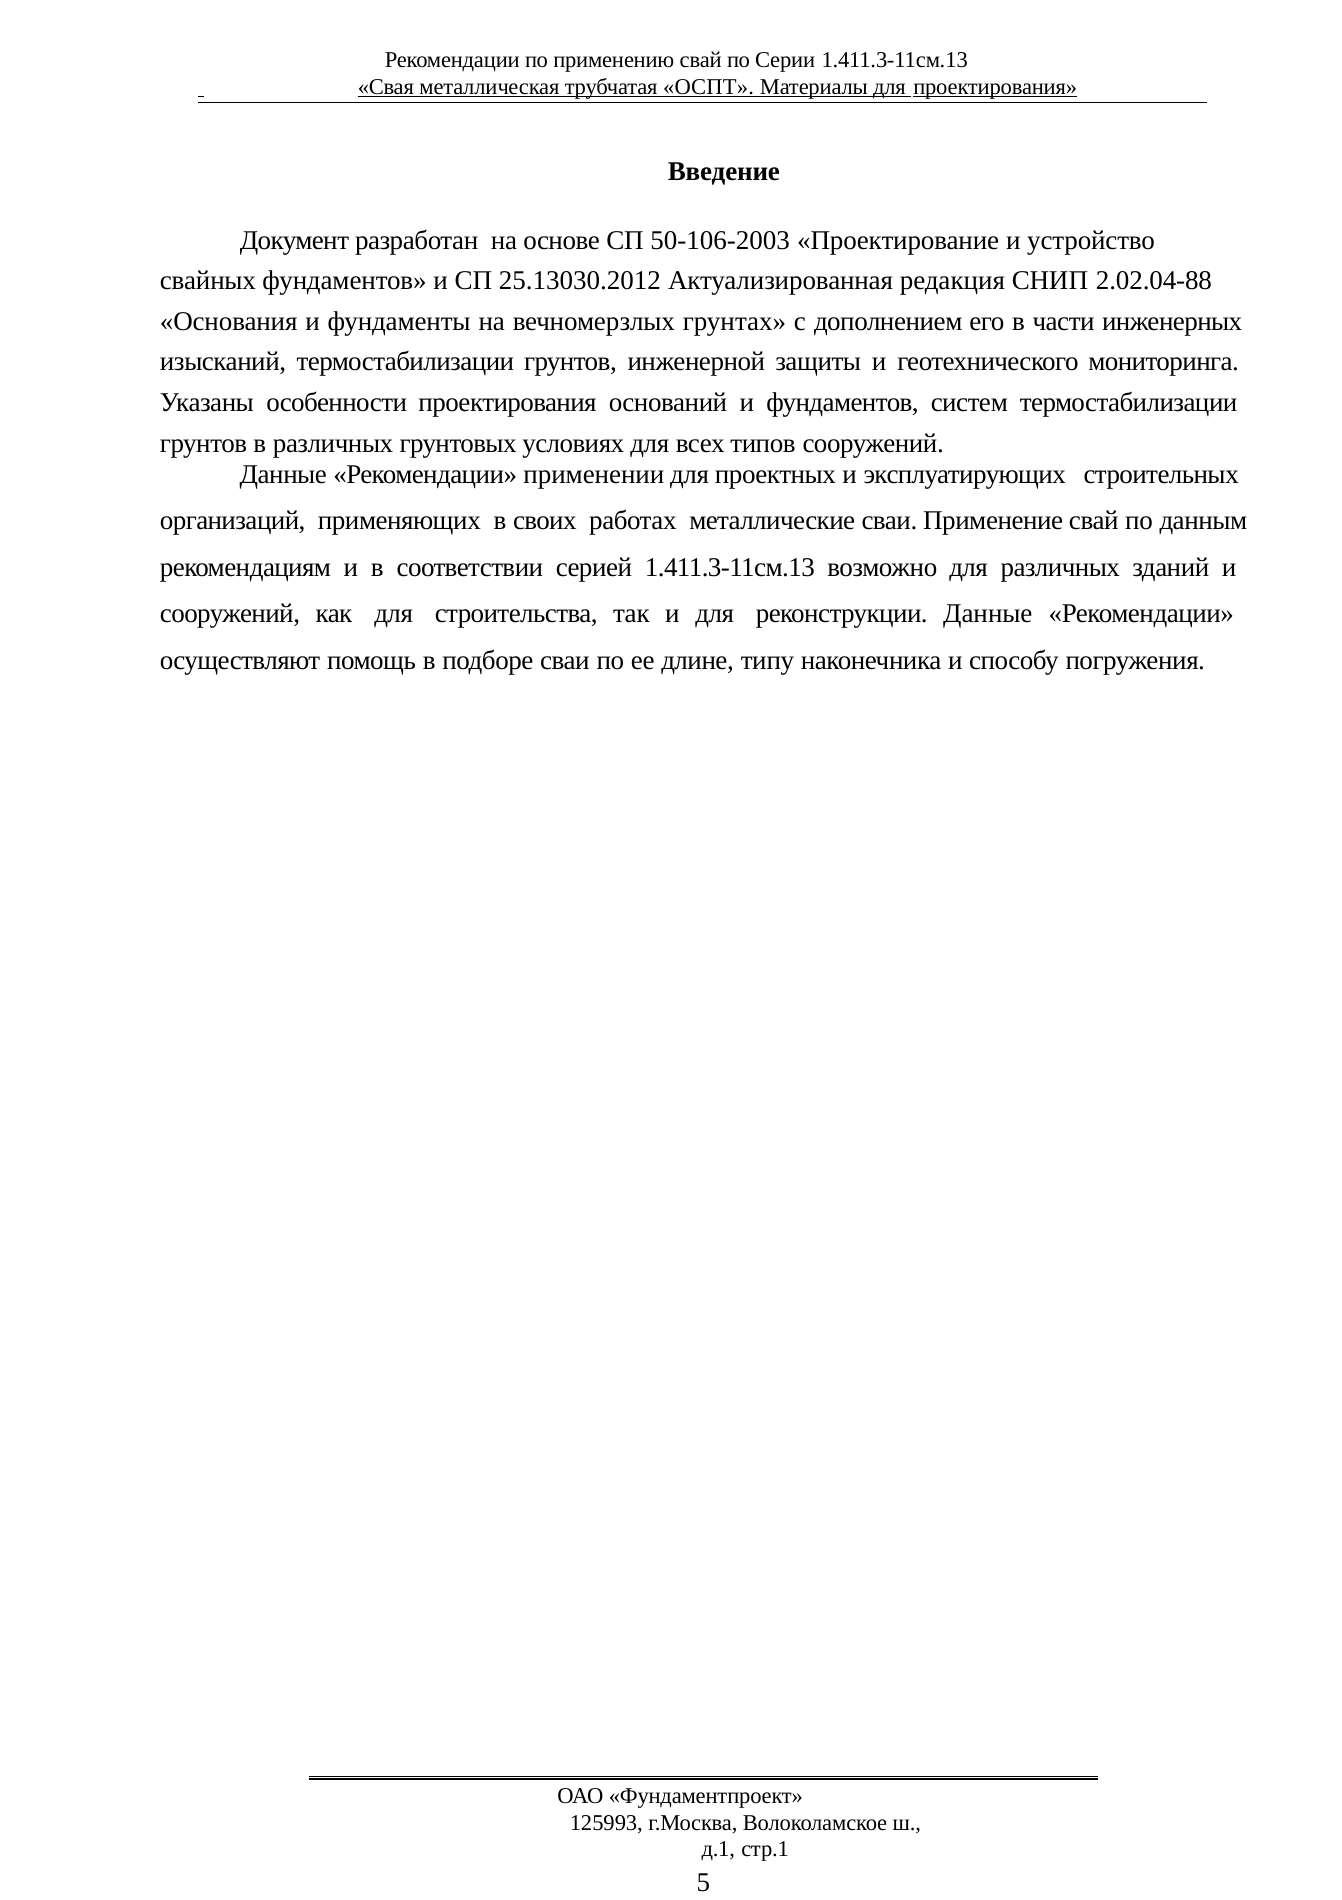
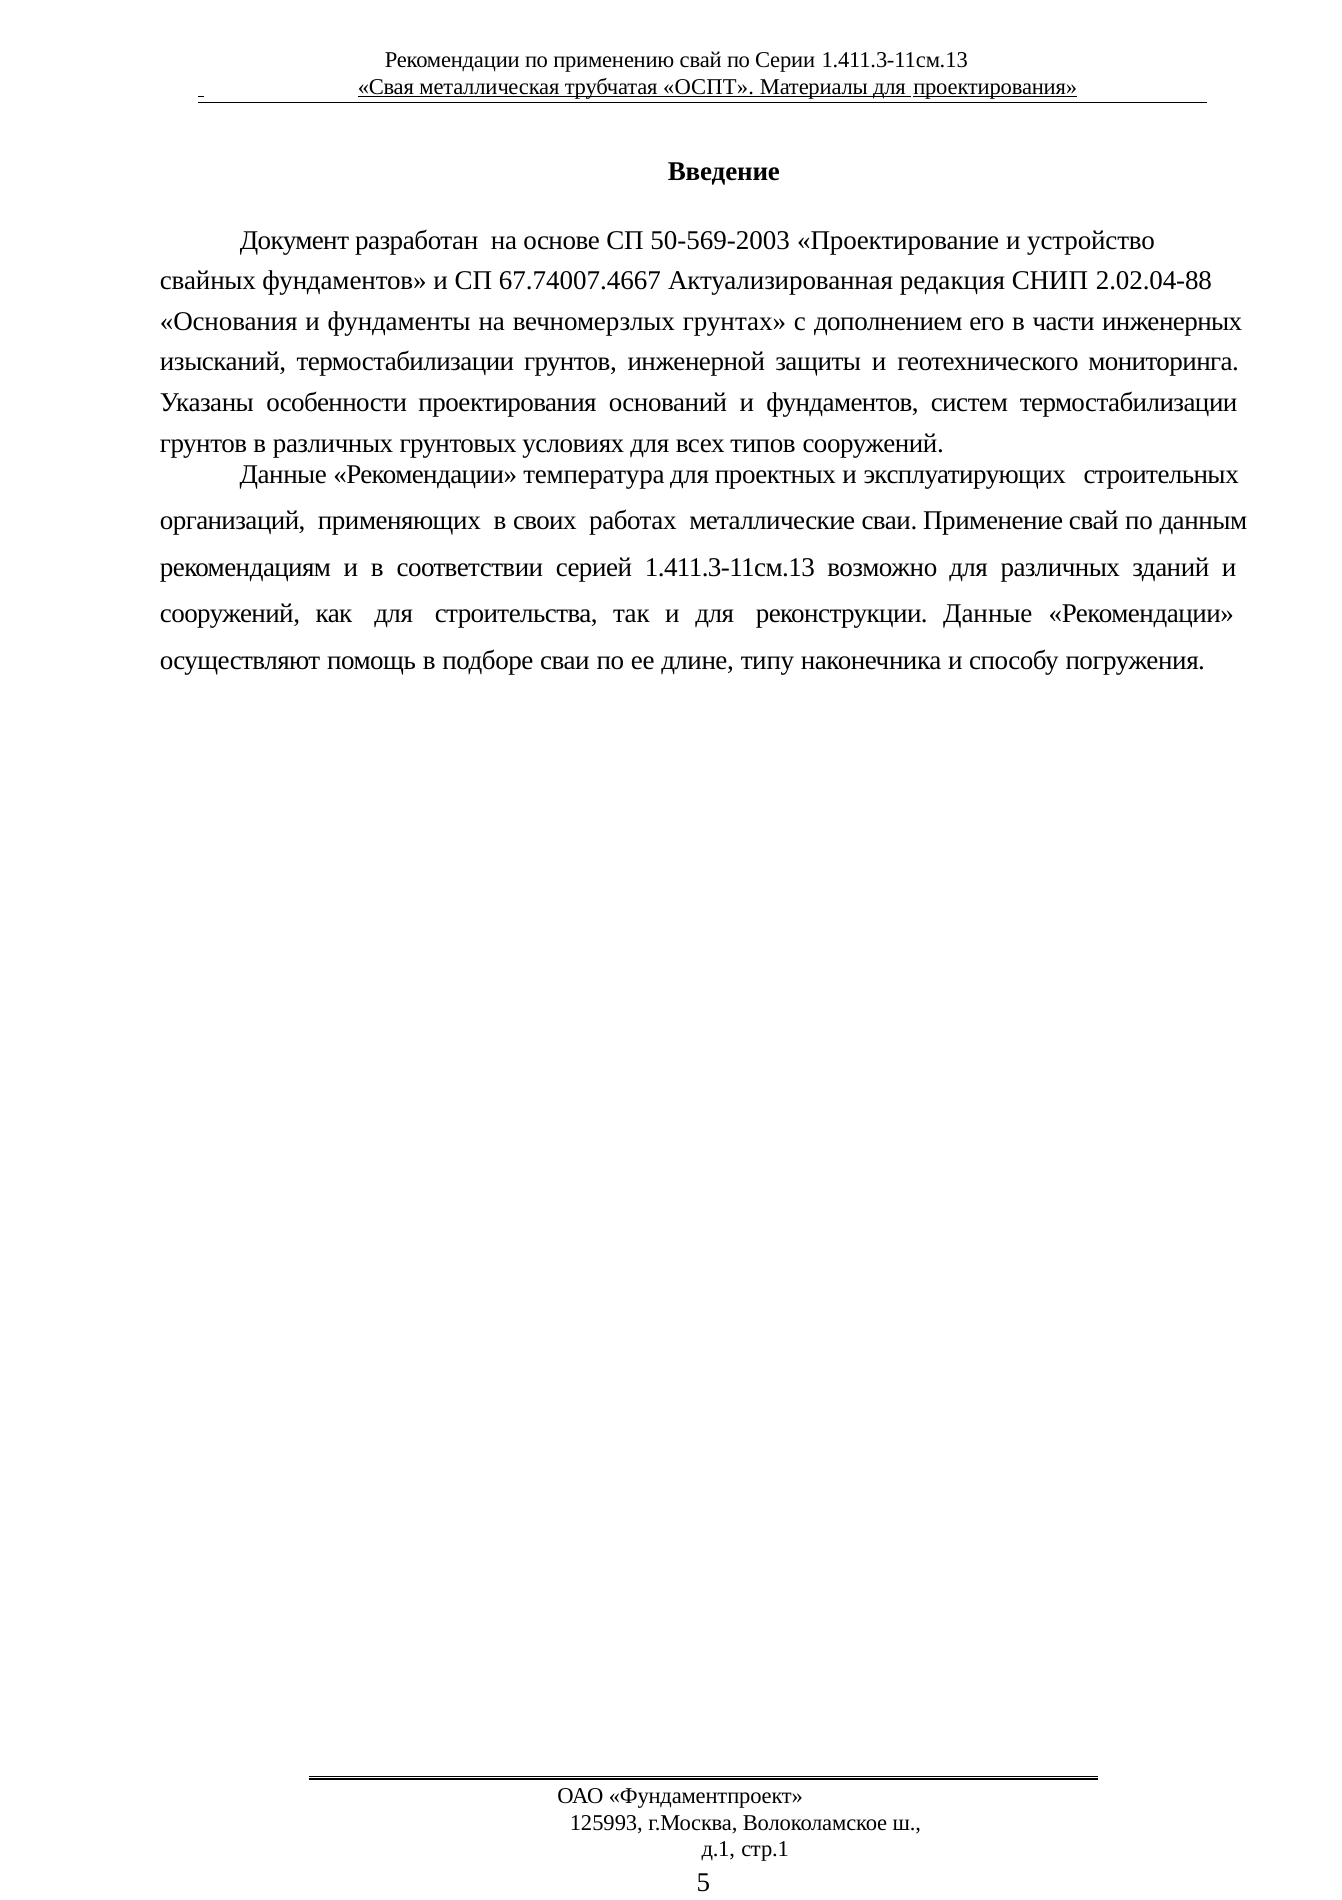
50-106-2003: 50-106-2003 -> 50-569-2003 (720, 240)
25.13030.2012: 25.13030.2012 -> 67.74007.4667 (580, 281)
применении: применении -> температура (594, 474)
